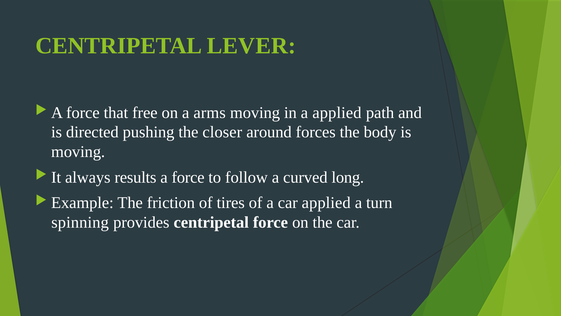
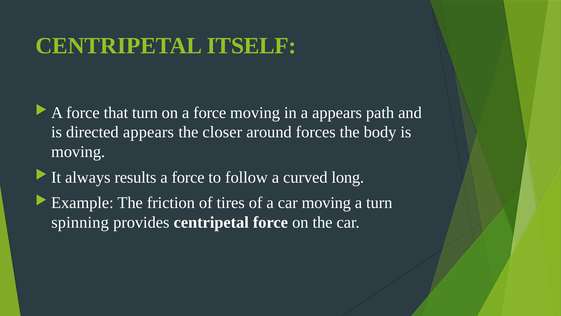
LEVER: LEVER -> ITSELF (252, 46)
that free: free -> turn (145, 112)
on a arms: arms -> force (210, 112)
a applied: applied -> appears (337, 112)
directed pushing: pushing -> appears (148, 132)
car applied: applied -> moving (326, 203)
